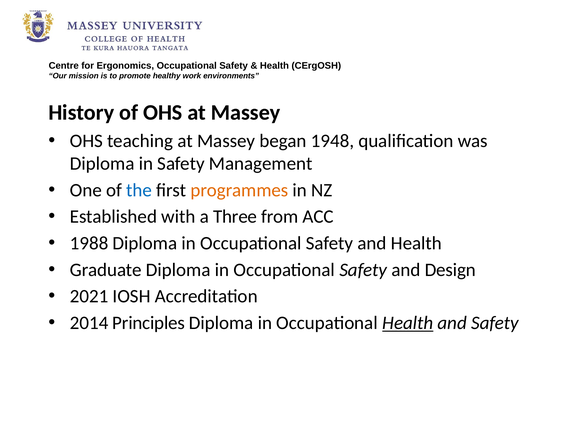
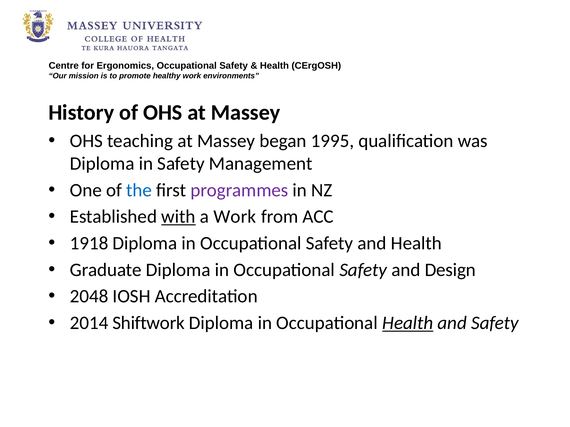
1948: 1948 -> 1995 (332, 141)
programmes colour: orange -> purple (239, 190)
with underline: none -> present (178, 217)
a Three: Three -> Work (235, 217)
1988: 1988 -> 1918 (89, 244)
2021: 2021 -> 2048 (89, 297)
Principles: Principles -> Shiftwork (149, 323)
